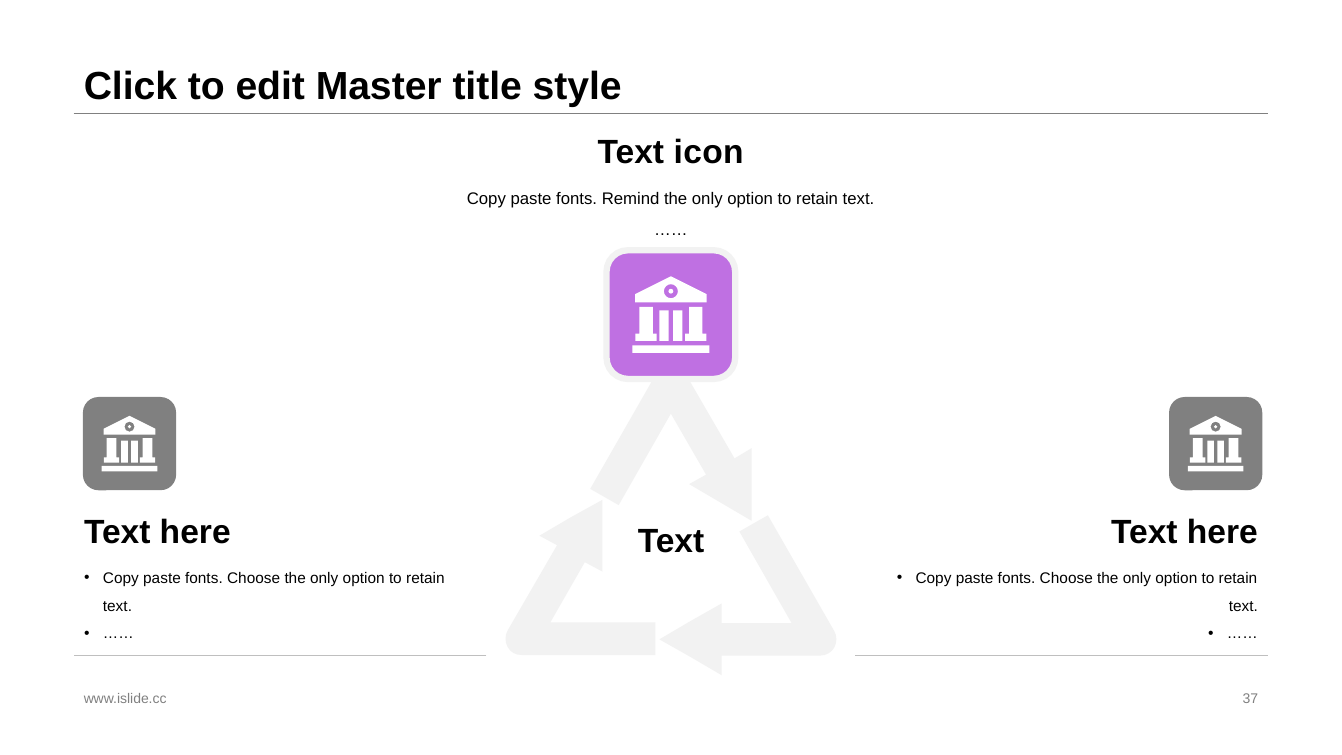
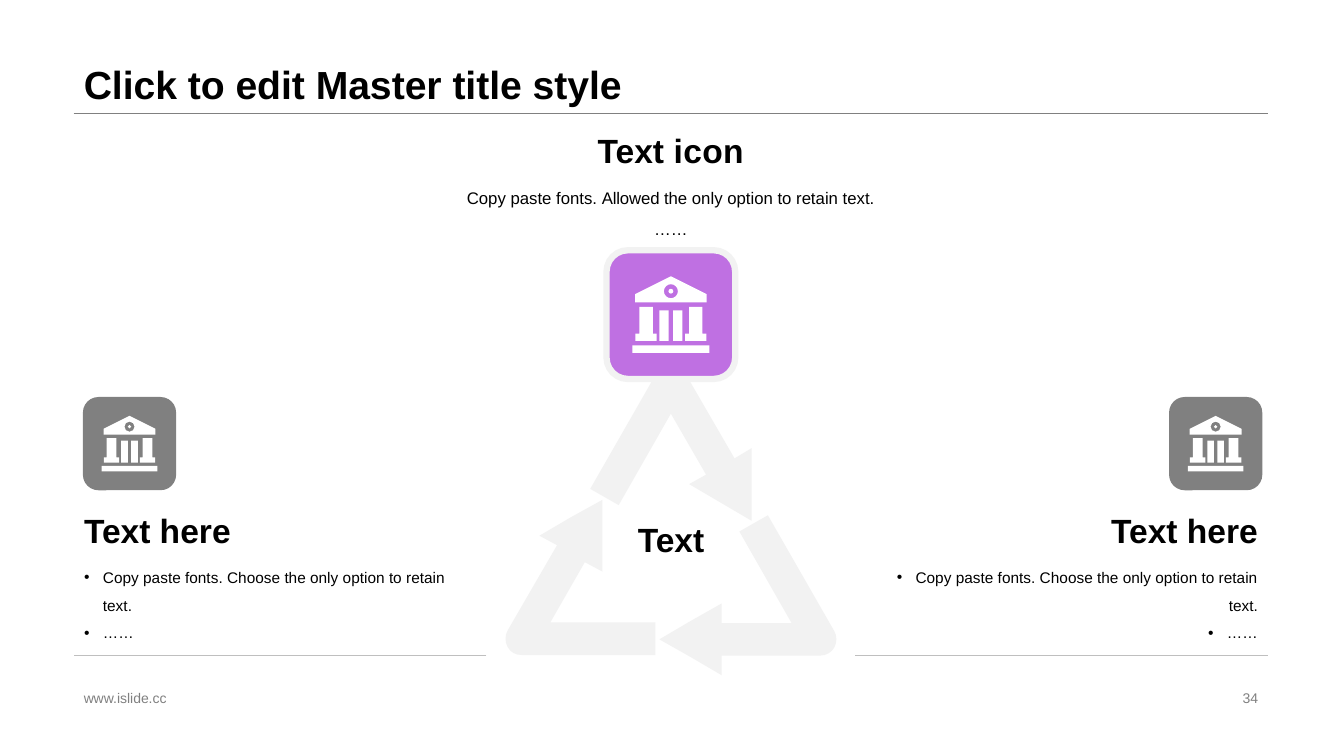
Remind: Remind -> Allowed (631, 199)
37: 37 -> 34 (1250, 699)
